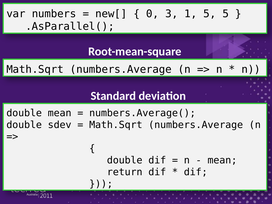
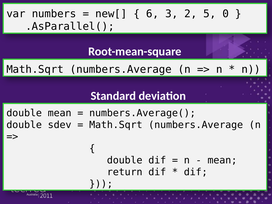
0: 0 -> 6 (153, 14)
1: 1 -> 2 (191, 14)
5 5: 5 -> 0 (226, 14)
